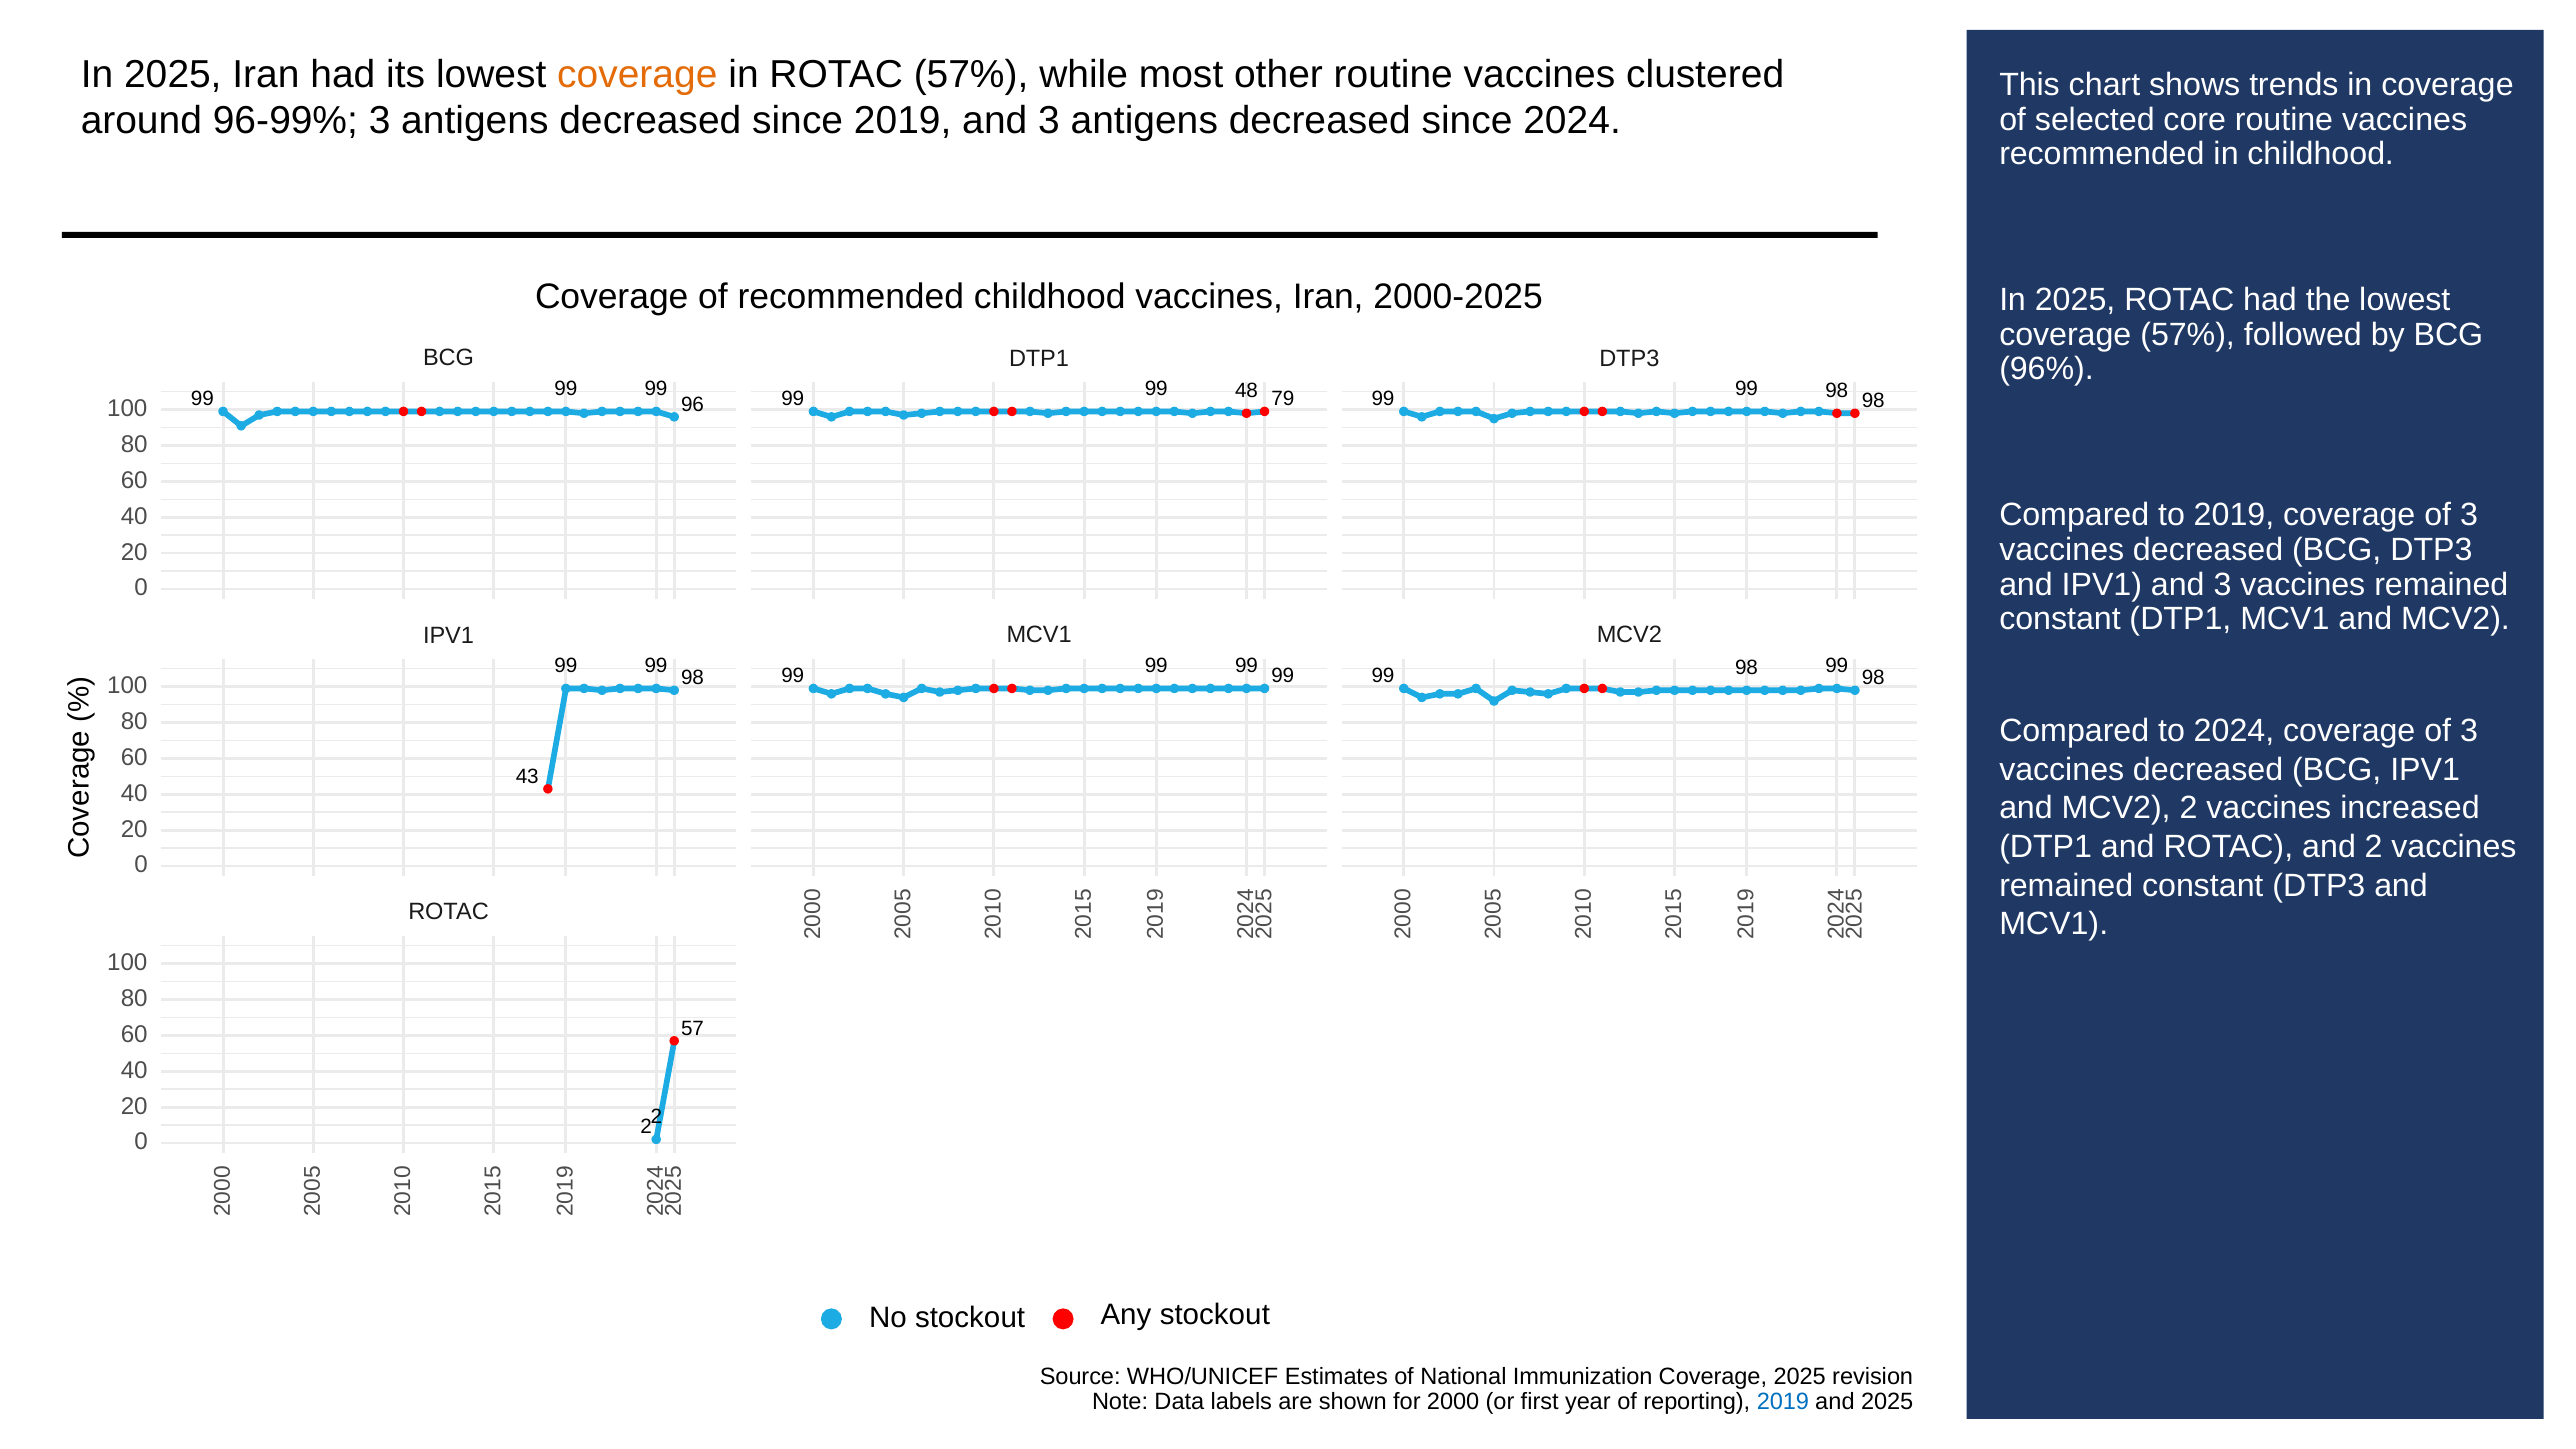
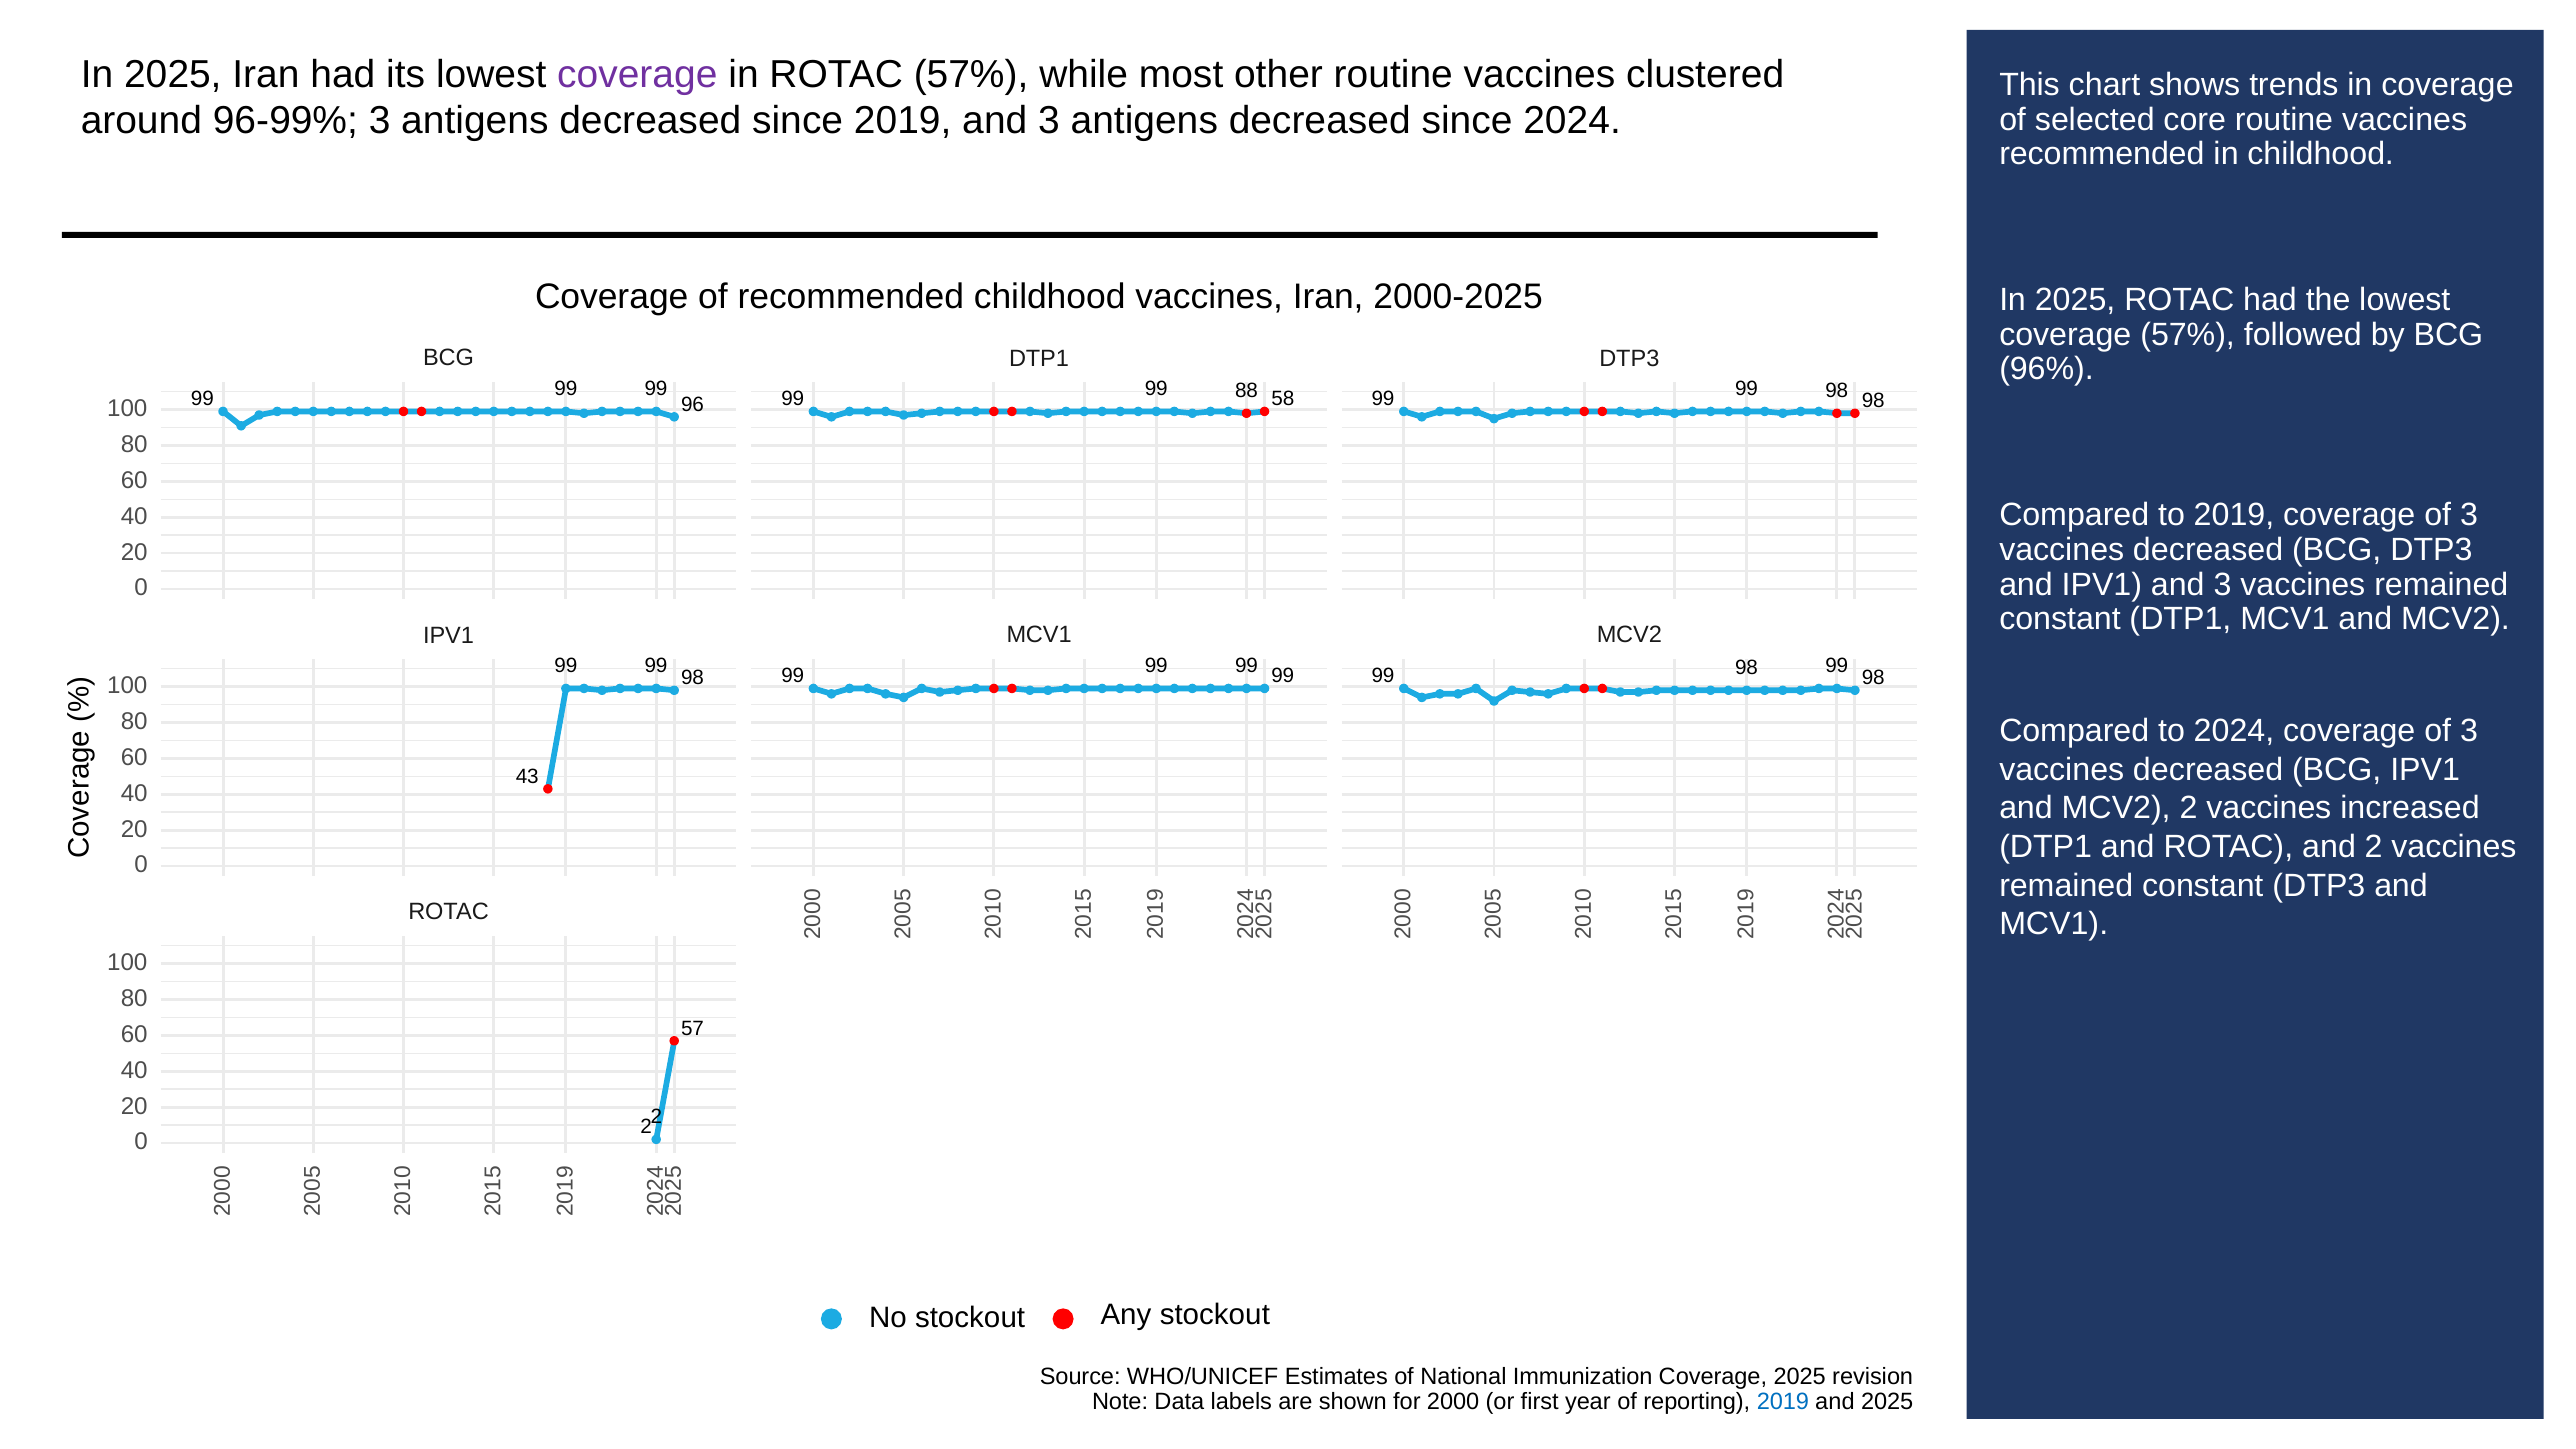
coverage colour: orange -> purple (637, 74)
48: 48 -> 88 (1247, 390)
79: 79 -> 58 (1283, 399)
